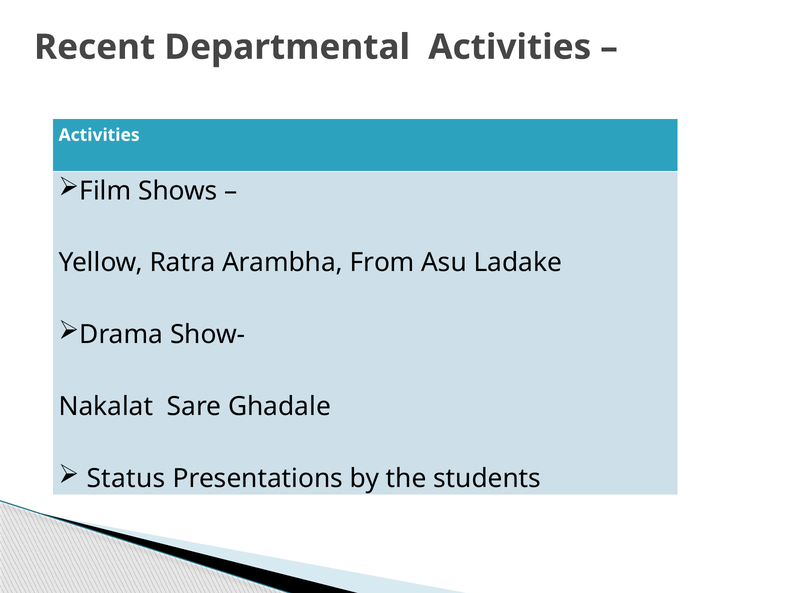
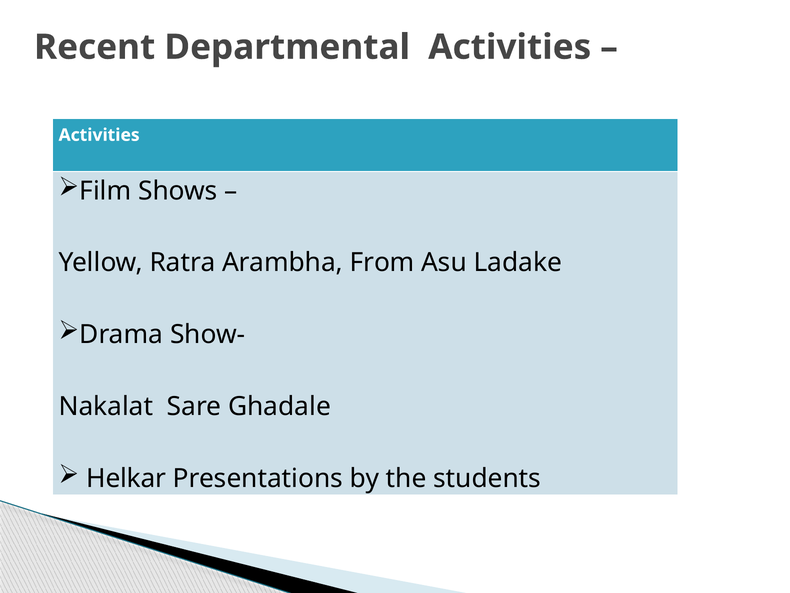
Status: Status -> Helkar (126, 478)
